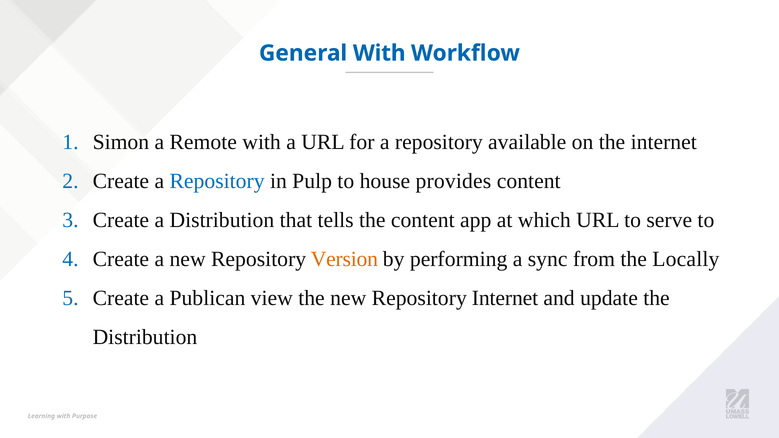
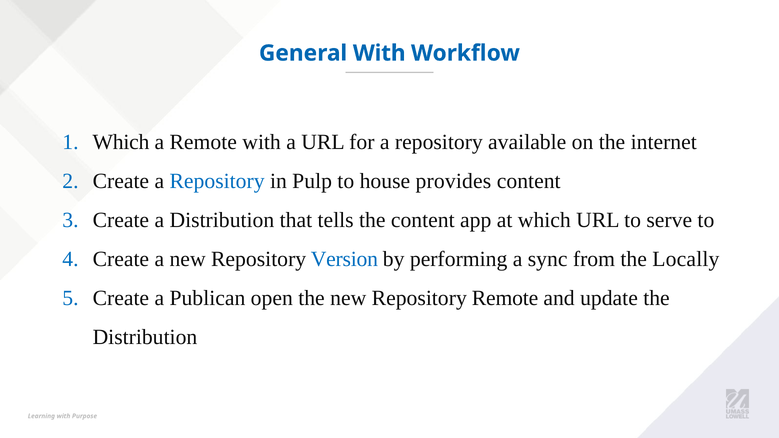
Simon: Simon -> Which (121, 142)
Version colour: orange -> blue (344, 259)
view: view -> open (272, 298)
Repository Internet: Internet -> Remote (505, 298)
